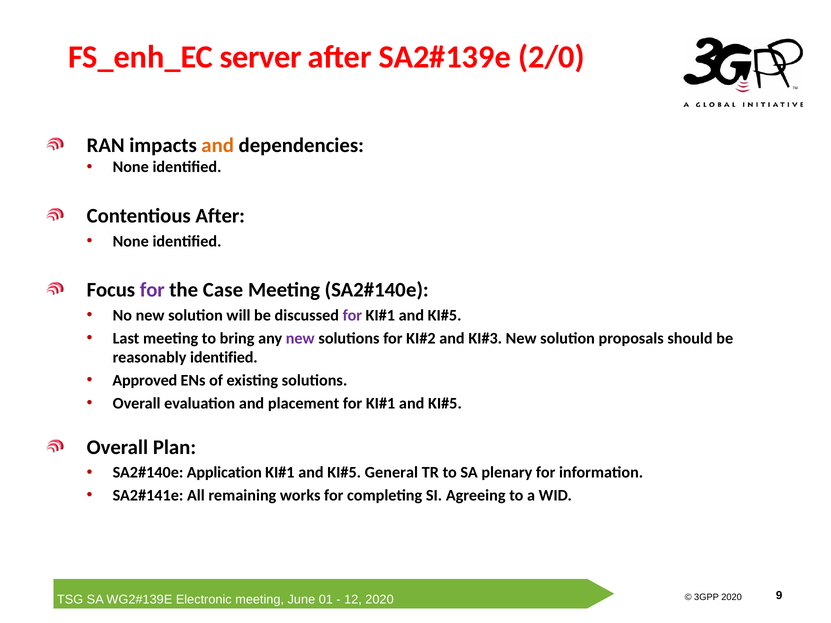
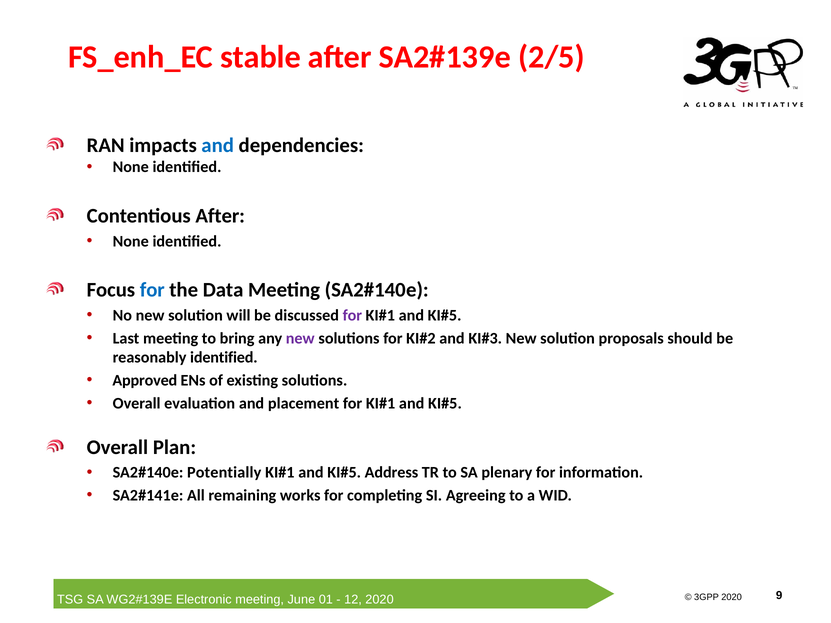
server: server -> stable (260, 57)
2/0: 2/0 -> 2/5 (551, 57)
and colour: orange -> blue (218, 145)
for colour: purple -> blue (152, 290)
Case: Case -> Data (223, 290)
Application: Application -> Potentially (224, 473)
General: General -> Address (391, 473)
